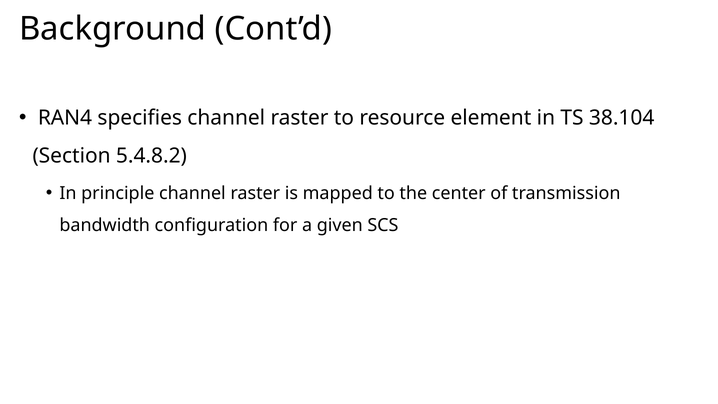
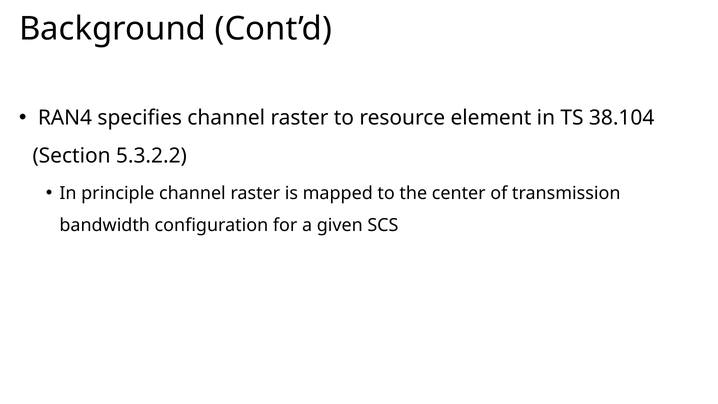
5.4.8.2: 5.4.8.2 -> 5.3.2.2 (151, 156)
